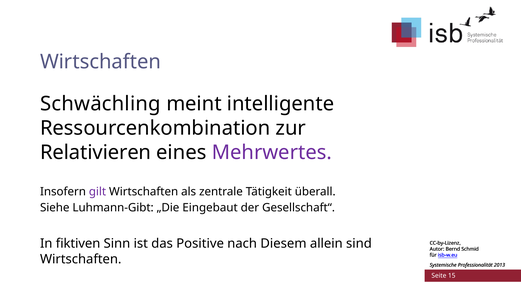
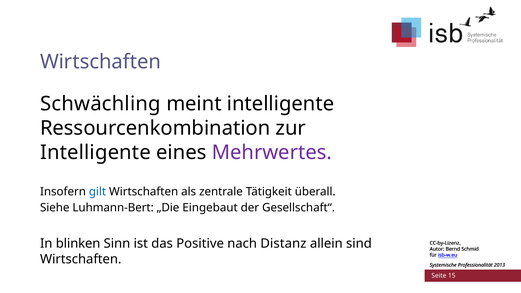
Relativieren: Relativieren -> Intelligente (95, 153)
gilt colour: purple -> blue (97, 192)
Luhmann-Gibt: Luhmann-Gibt -> Luhmann-Bert (113, 208)
fiktiven: fiktiven -> blinken (78, 244)
Diesem: Diesem -> Distanz (283, 244)
